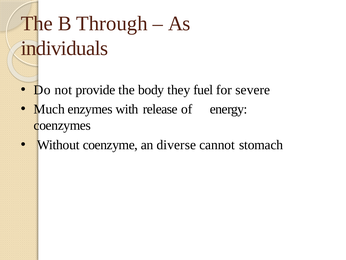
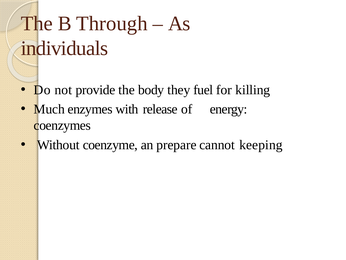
severe: severe -> killing (253, 90)
diverse: diverse -> prepare (176, 145)
stomach: stomach -> keeping (261, 145)
